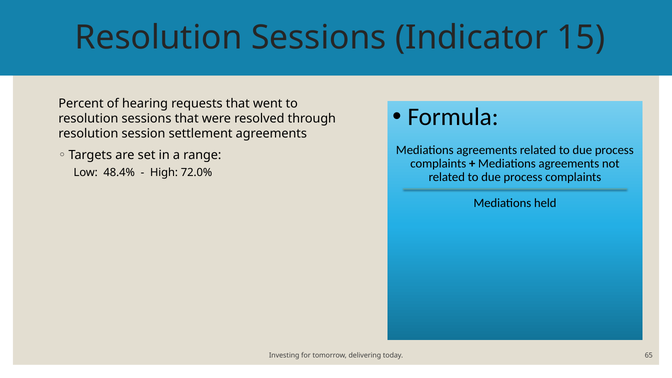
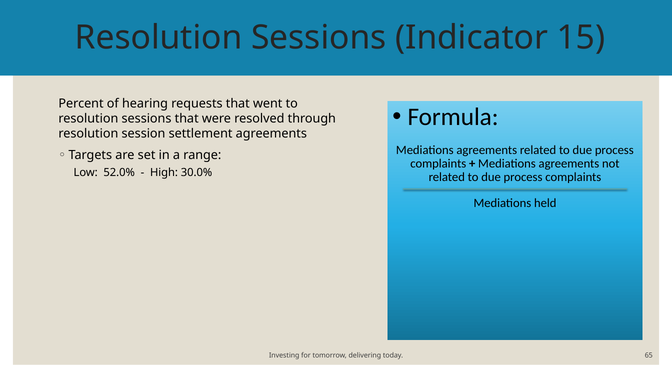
48.4%: 48.4% -> 52.0% (119, 173)
72.0%: 72.0% -> 30.0% (197, 173)
